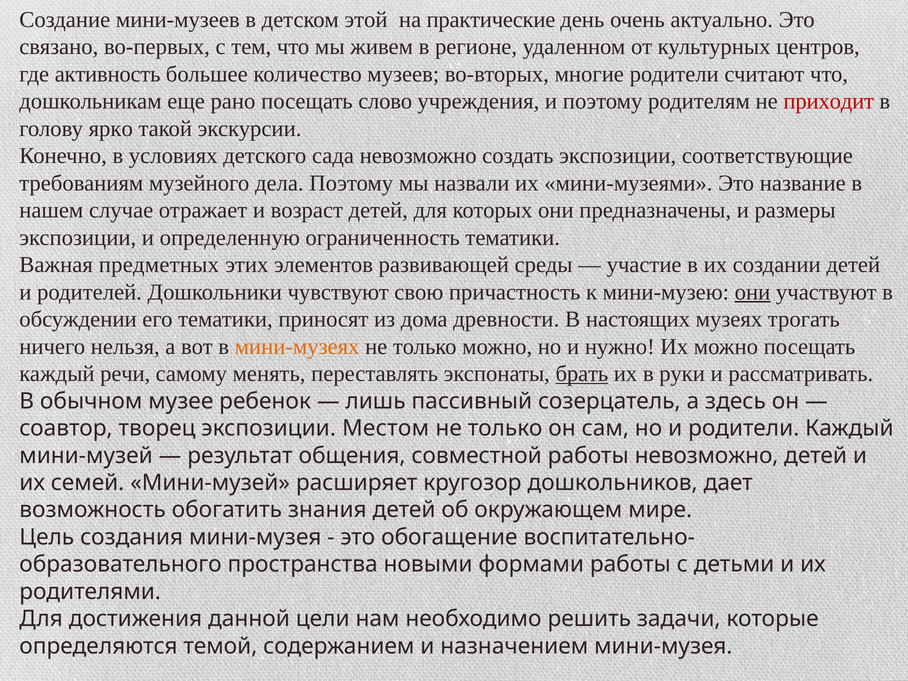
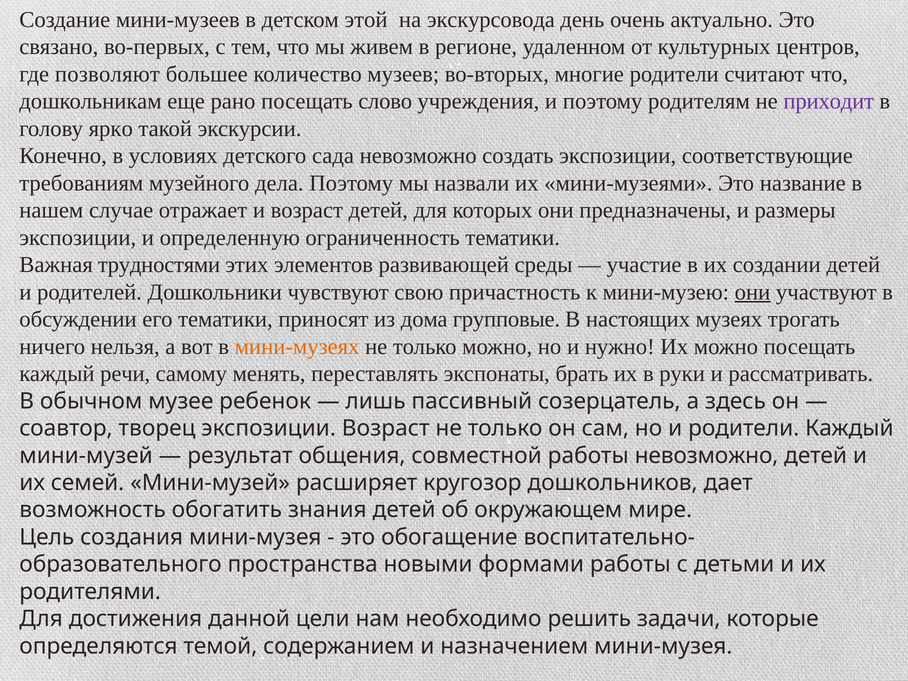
практические: практические -> экскурсовода (491, 20)
активность: активность -> позволяют (107, 74)
приходит colour: red -> purple (829, 101)
предметных: предметных -> трудностями (159, 265)
древности: древности -> групповые (506, 319)
брать underline: present -> none (582, 374)
экспозиции Местом: Местом -> Возраст (386, 428)
